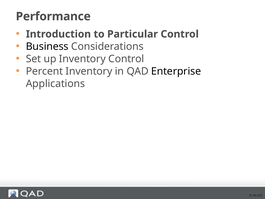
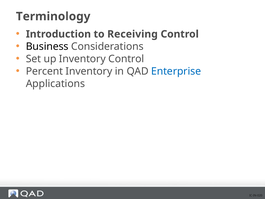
Performance: Performance -> Terminology (53, 16)
Particular: Particular -> Receiving (133, 34)
Enterprise colour: black -> blue (176, 71)
